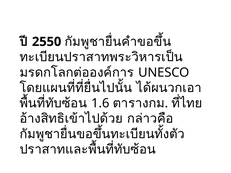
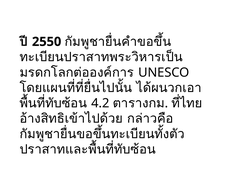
1.6: 1.6 -> 4.2 (100, 103)
